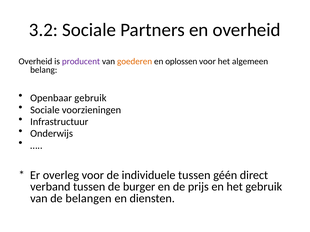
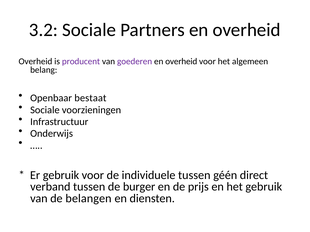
goederen colour: orange -> purple (135, 61)
oplossen: oplossen -> overheid (181, 61)
Openbaar gebruik: gebruik -> bestaat (90, 98)
Er overleg: overleg -> gebruik (61, 176)
